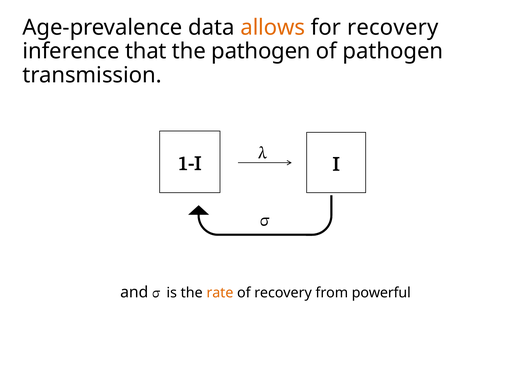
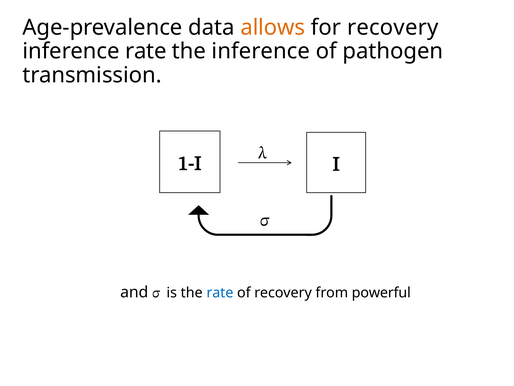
inference that: that -> rate (146, 51)
the pathogen: pathogen -> inference (261, 51)
rate colour: orange -> blue (220, 292)
